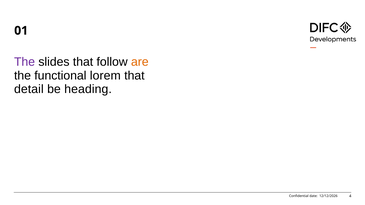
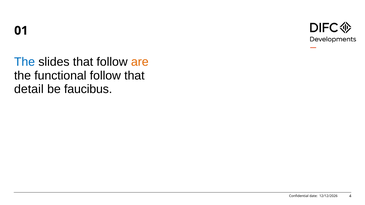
The colour: purple -> blue (25, 62)
functional lorem: lorem -> follow (105, 76)
heading: heading -> faucibus (88, 89)
